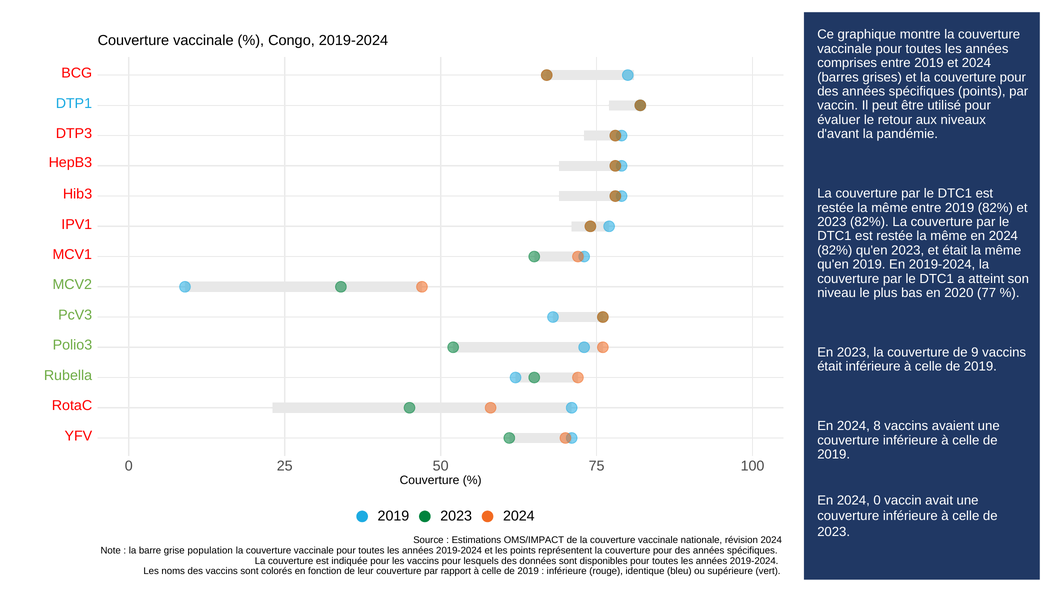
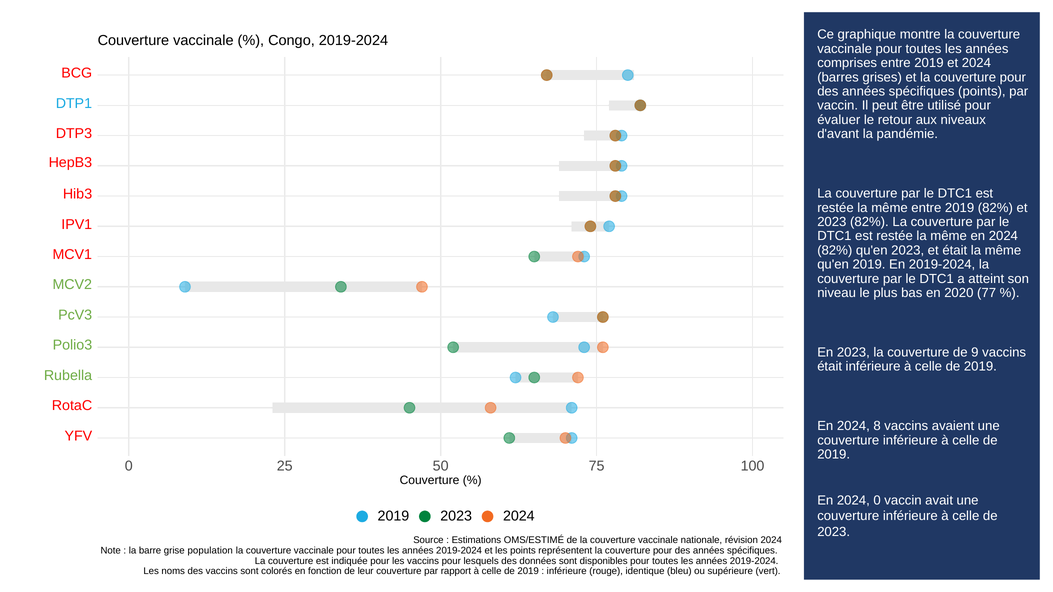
OMS/IMPACT: OMS/IMPACT -> OMS/ESTIMÉ (534, 541)
